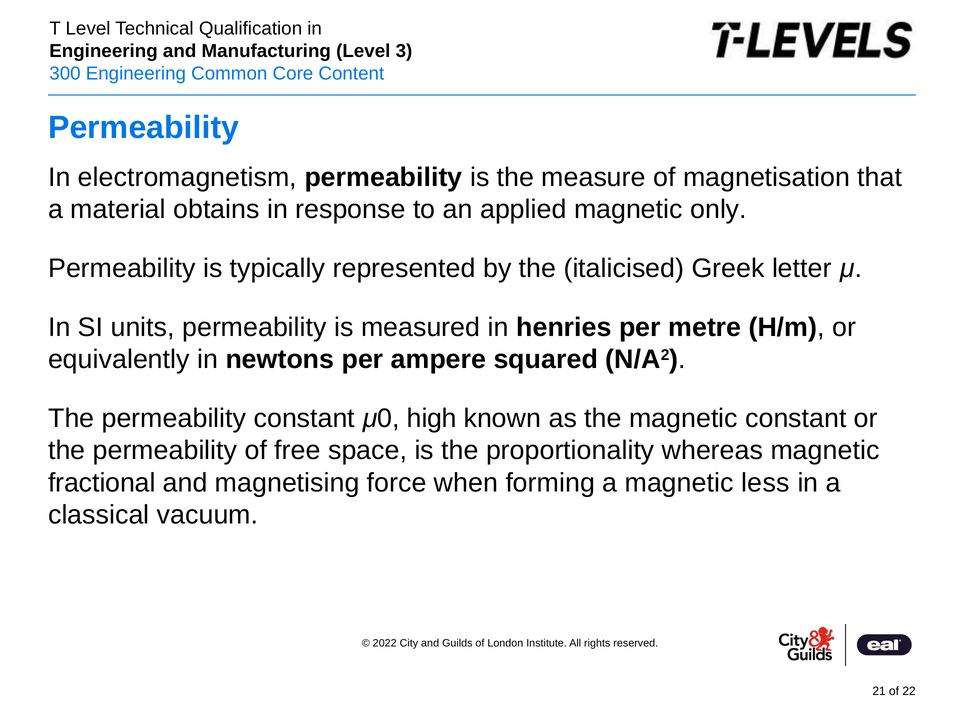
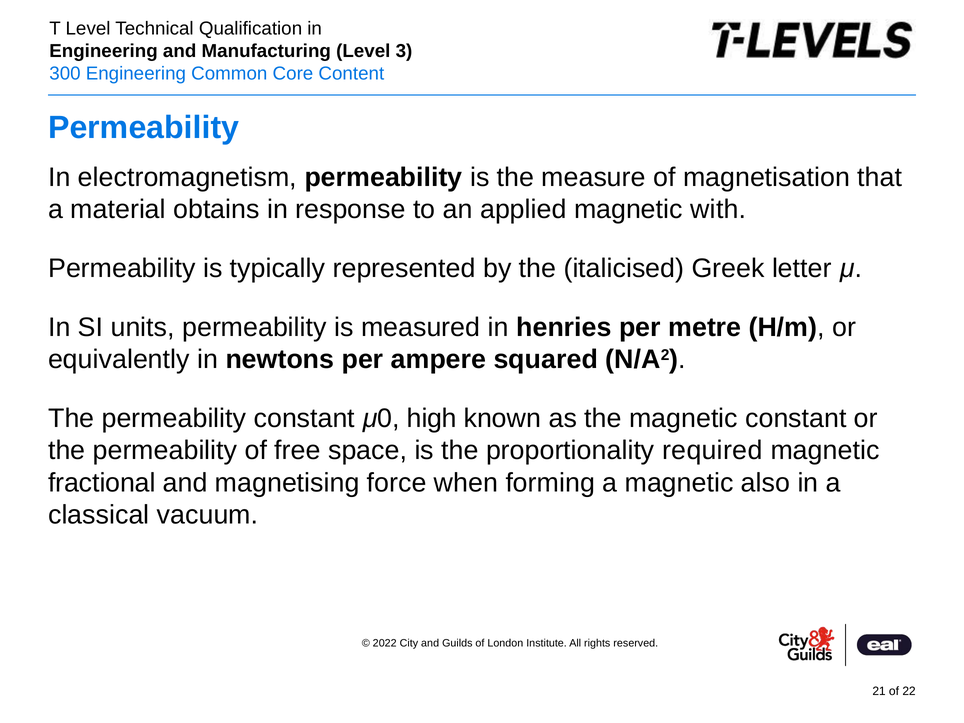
only: only -> with (718, 209)
whereas: whereas -> required (712, 451)
less: less -> also (765, 483)
